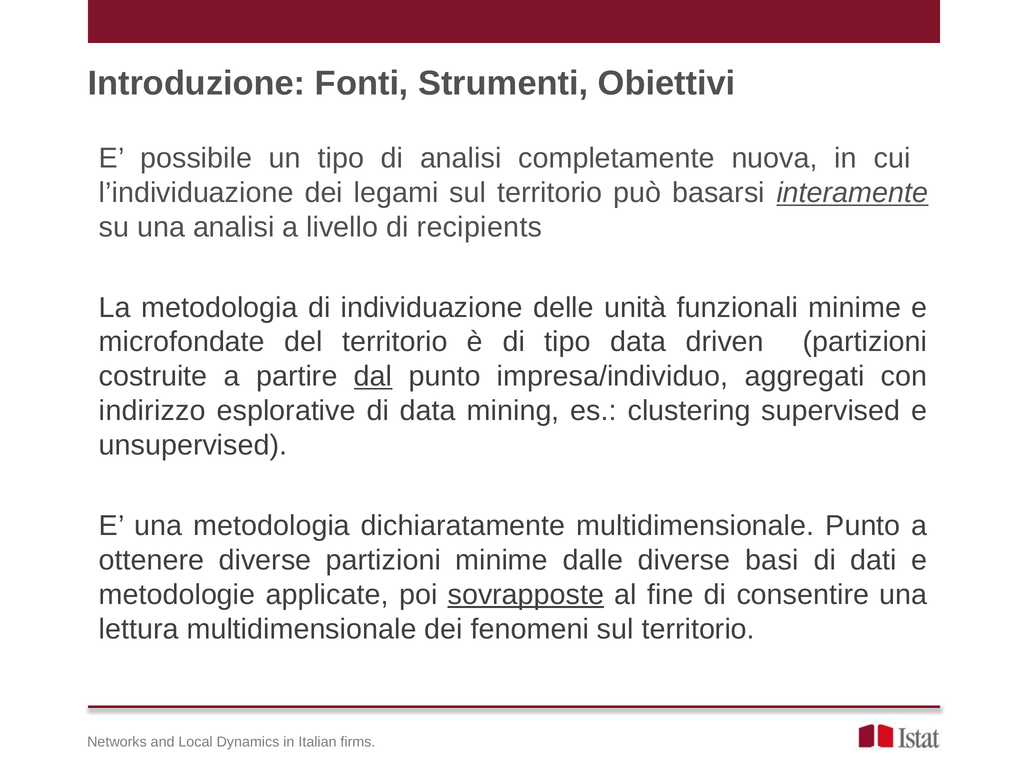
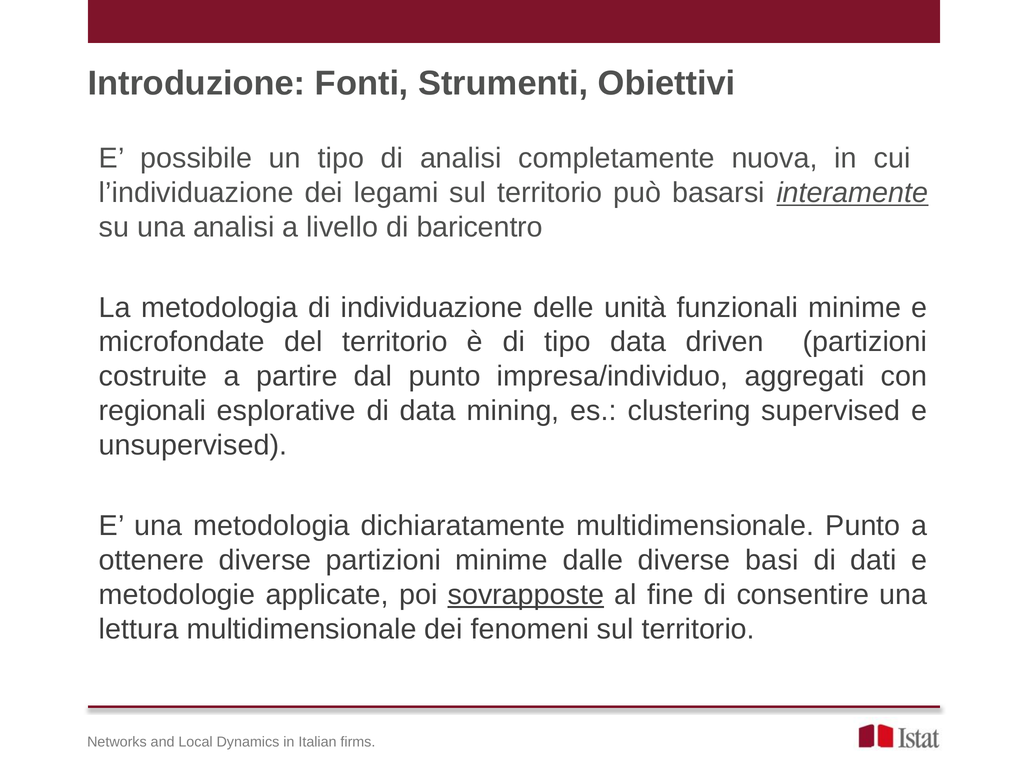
recipients: recipients -> baricentro (480, 227)
dal underline: present -> none (373, 376)
indirizzo: indirizzo -> regionali (153, 411)
